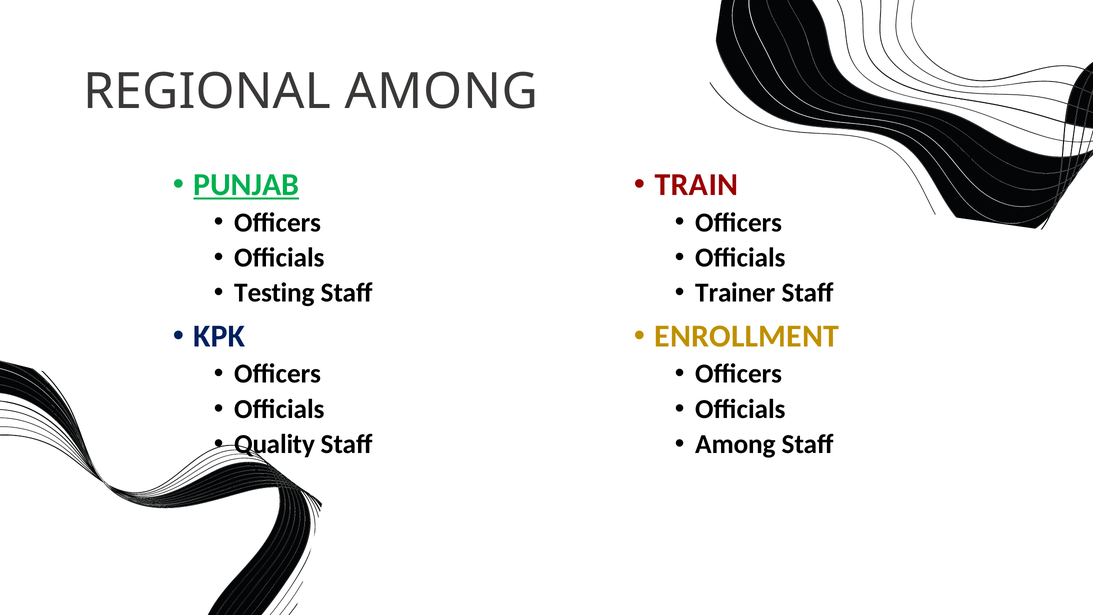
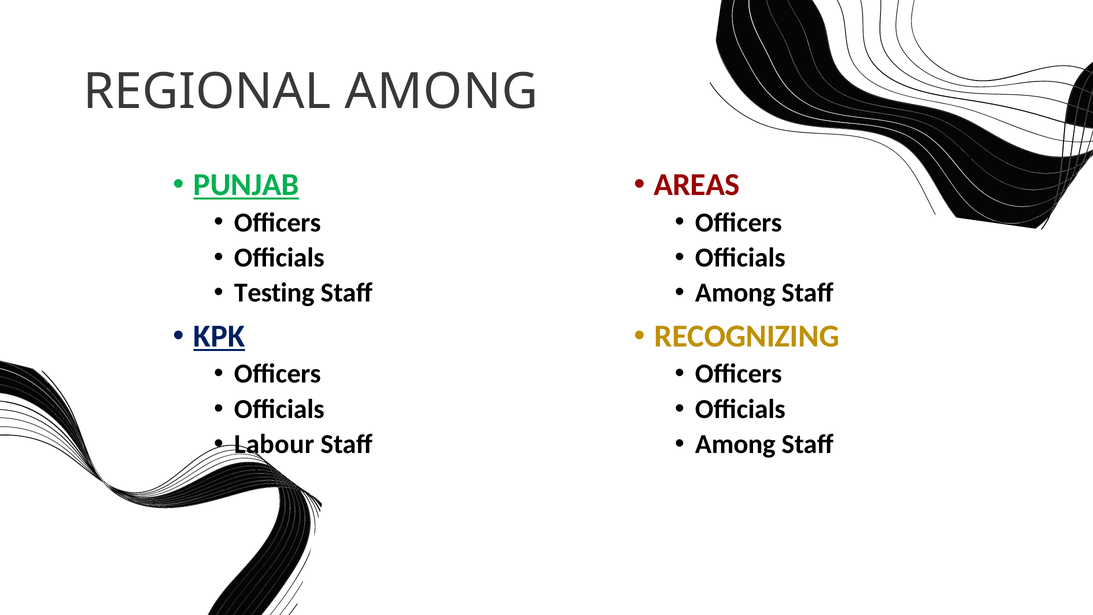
TRAIN: TRAIN -> AREAS (697, 185)
Trainer: Trainer -> Among (736, 293)
KPK underline: none -> present (219, 336)
ENROLLMENT: ENROLLMENT -> RECOGNIZING (747, 336)
Quality: Quality -> Labour (274, 444)
